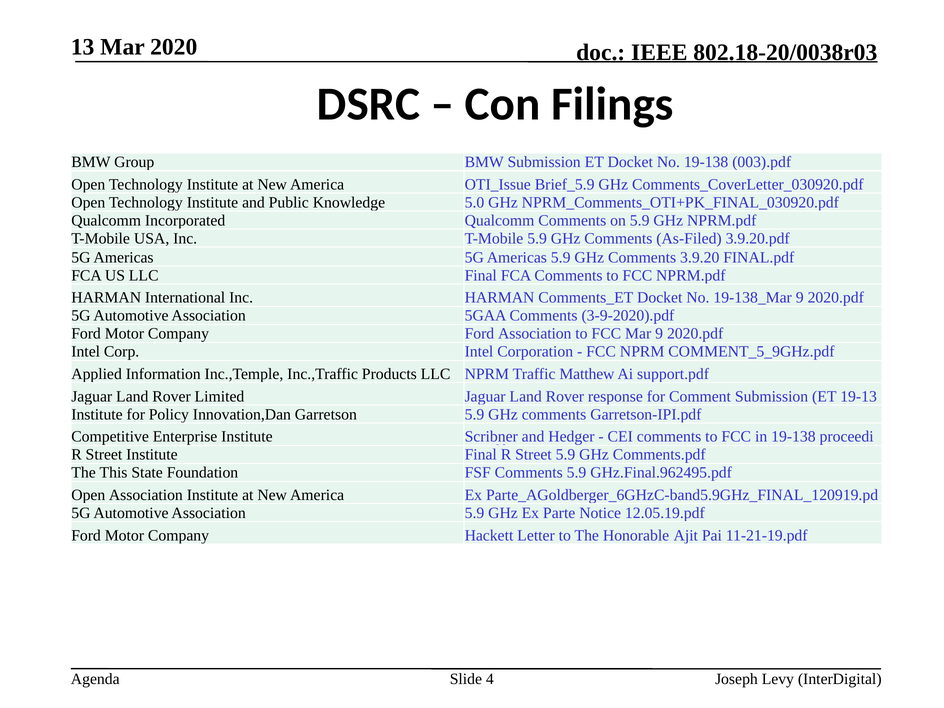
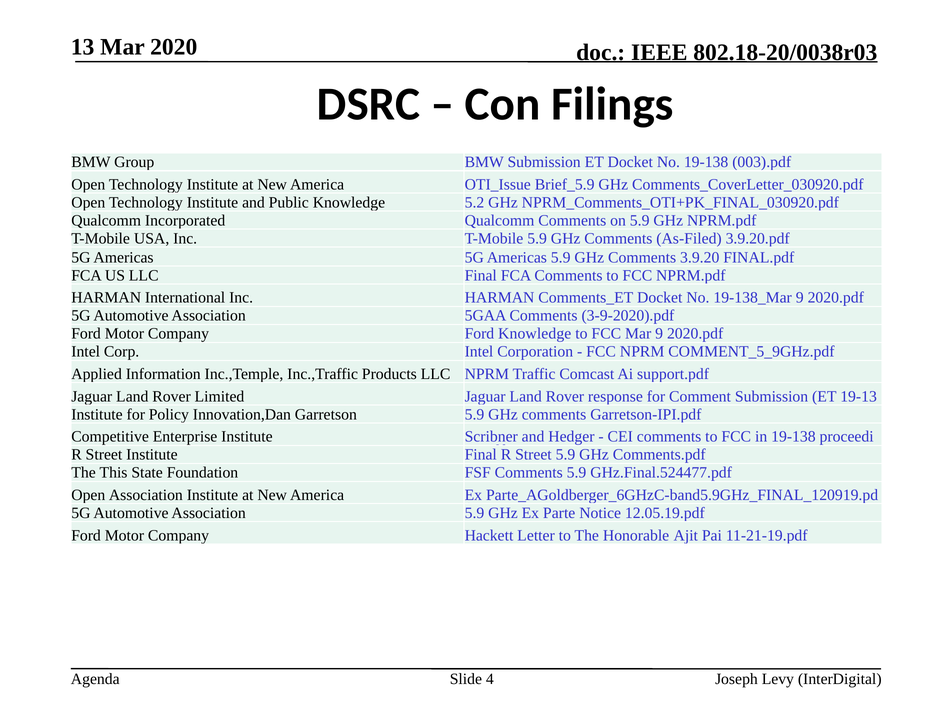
5.0: 5.0 -> 5.2 (474, 202)
Ford Association: Association -> Knowledge (535, 334)
Matthew: Matthew -> Comcast (587, 374)
GHz.Final.962495.pdf: GHz.Final.962495.pdf -> GHz.Final.524477.pdf (661, 473)
